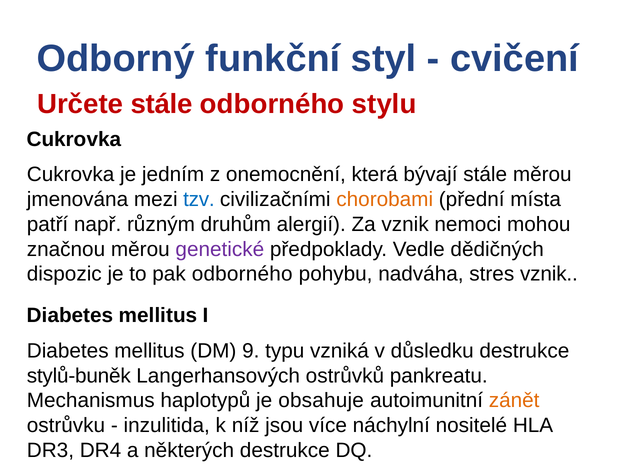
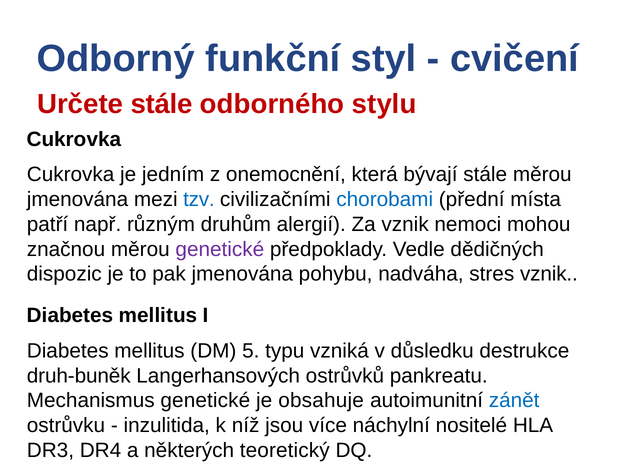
chorobami colour: orange -> blue (385, 200)
pak odborného: odborného -> jmenována (242, 274)
9: 9 -> 5 (251, 351)
stylů-buněk: stylů-buněk -> druh-buněk (79, 376)
Mechanismus haplotypů: haplotypů -> genetické (205, 401)
zánět colour: orange -> blue (514, 401)
některých destrukce: destrukce -> teoretický (285, 451)
